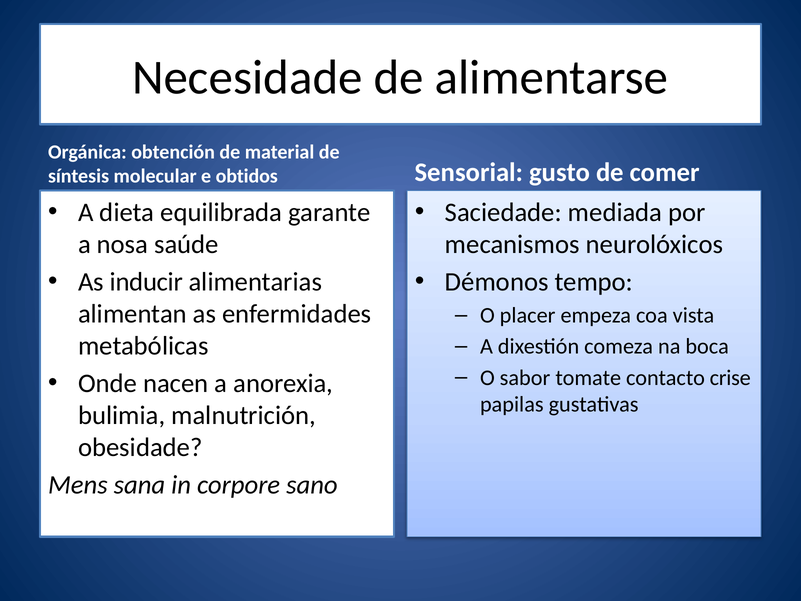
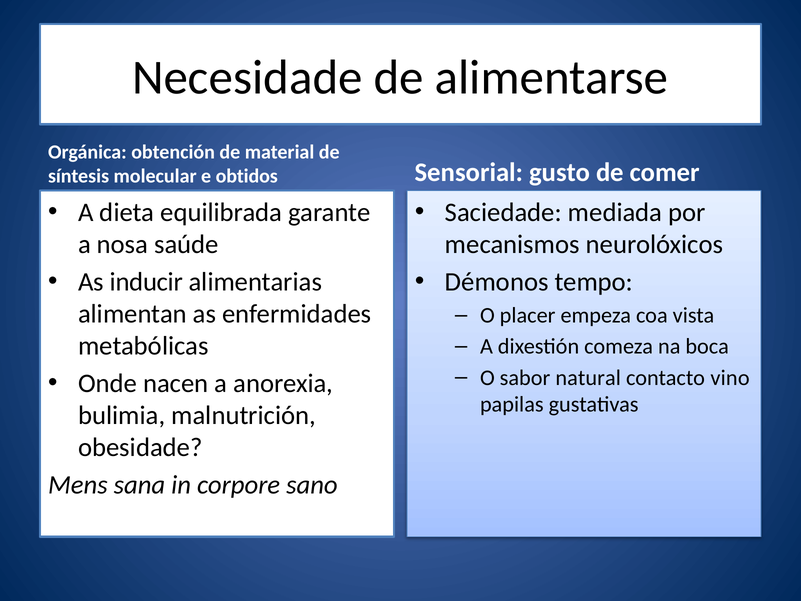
tomate: tomate -> natural (588, 378)
crise: crise -> vino (730, 378)
